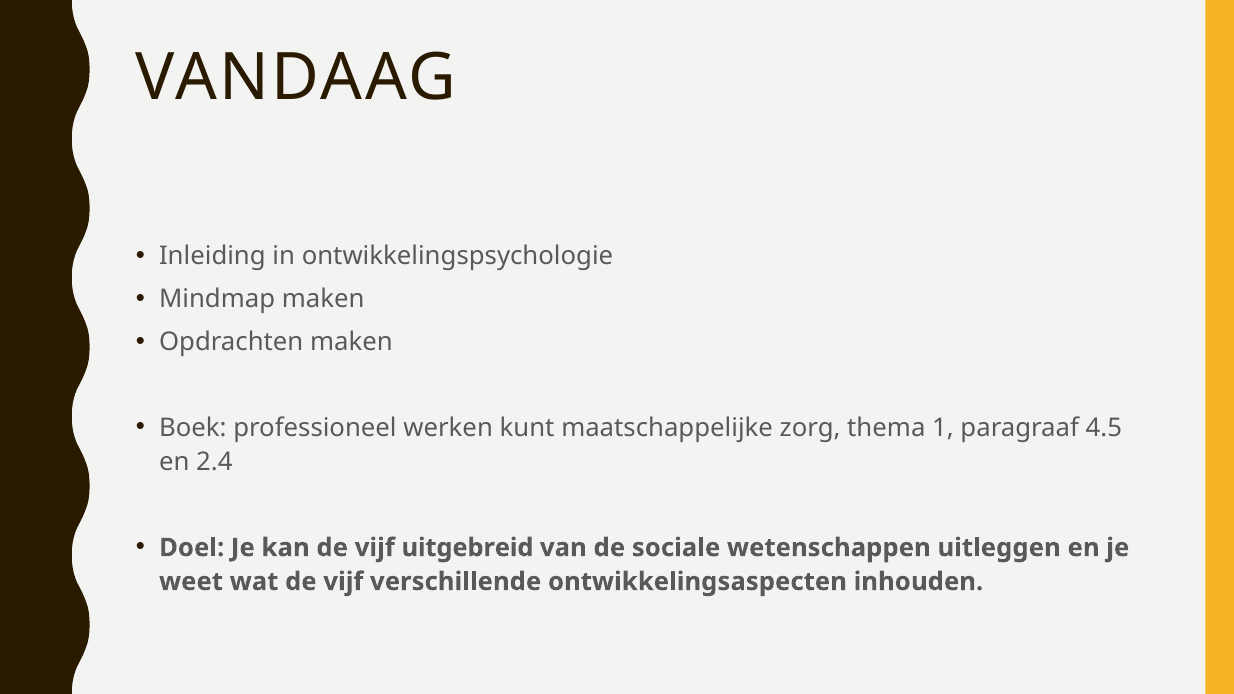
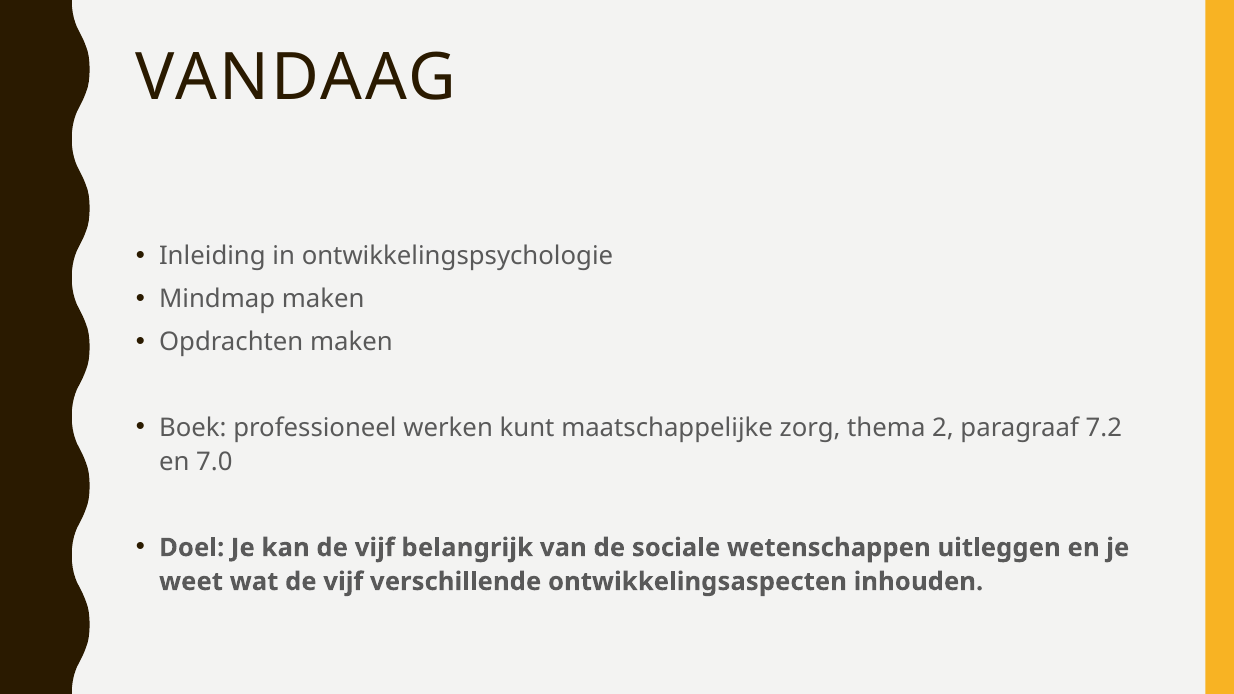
1: 1 -> 2 (943, 428)
4.5: 4.5 -> 7.2 (1104, 428)
2.4: 2.4 -> 7.0 (214, 462)
uitgebreid: uitgebreid -> belangrijk (467, 548)
